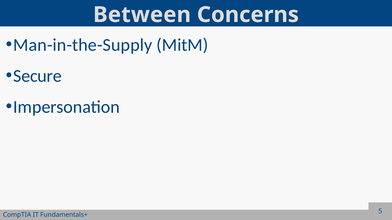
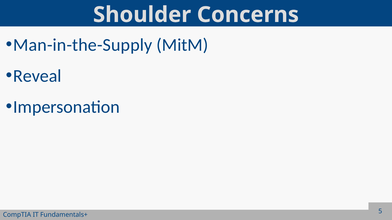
Between: Between -> Shoulder (142, 15)
Secure: Secure -> Reveal (37, 76)
